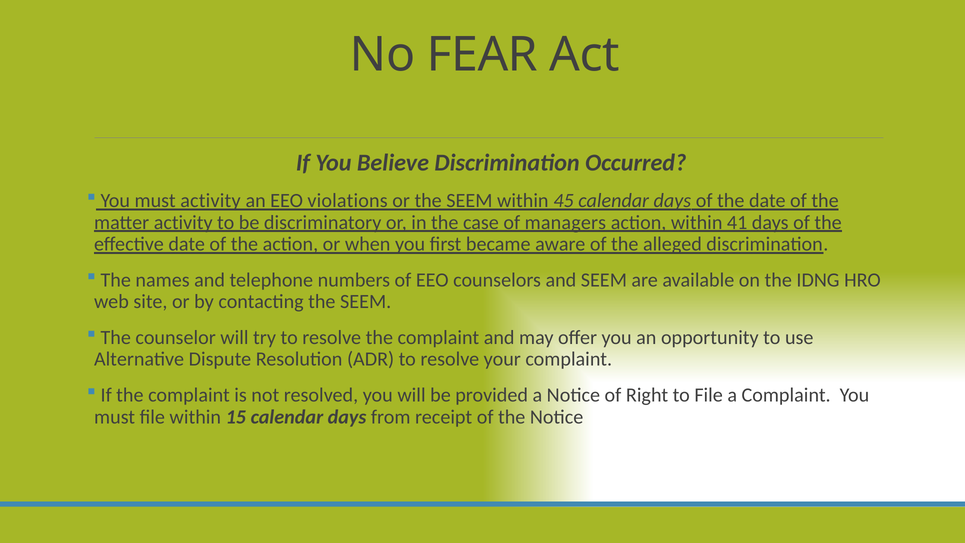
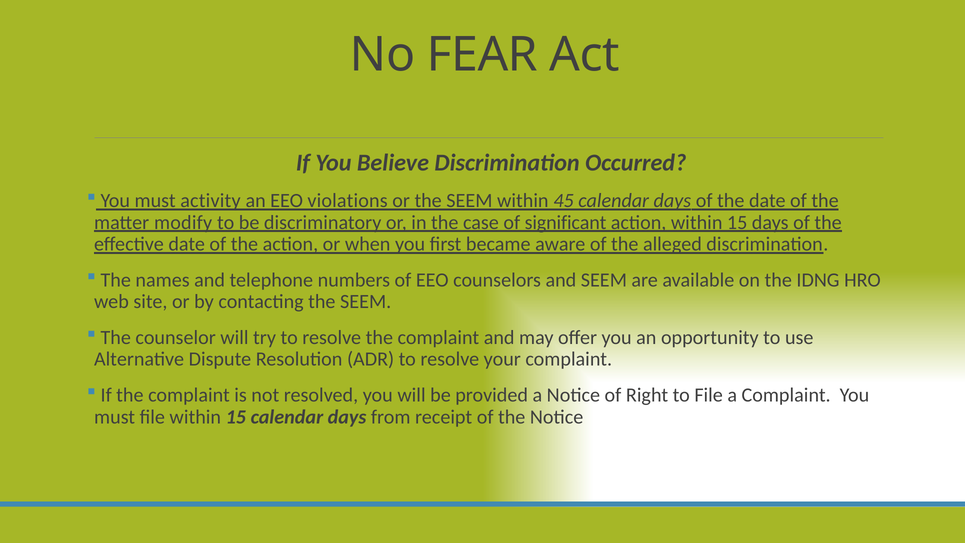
matter activity: activity -> modify (183, 222)
managers: managers -> significant (566, 222)
action within 41: 41 -> 15 (737, 222)
